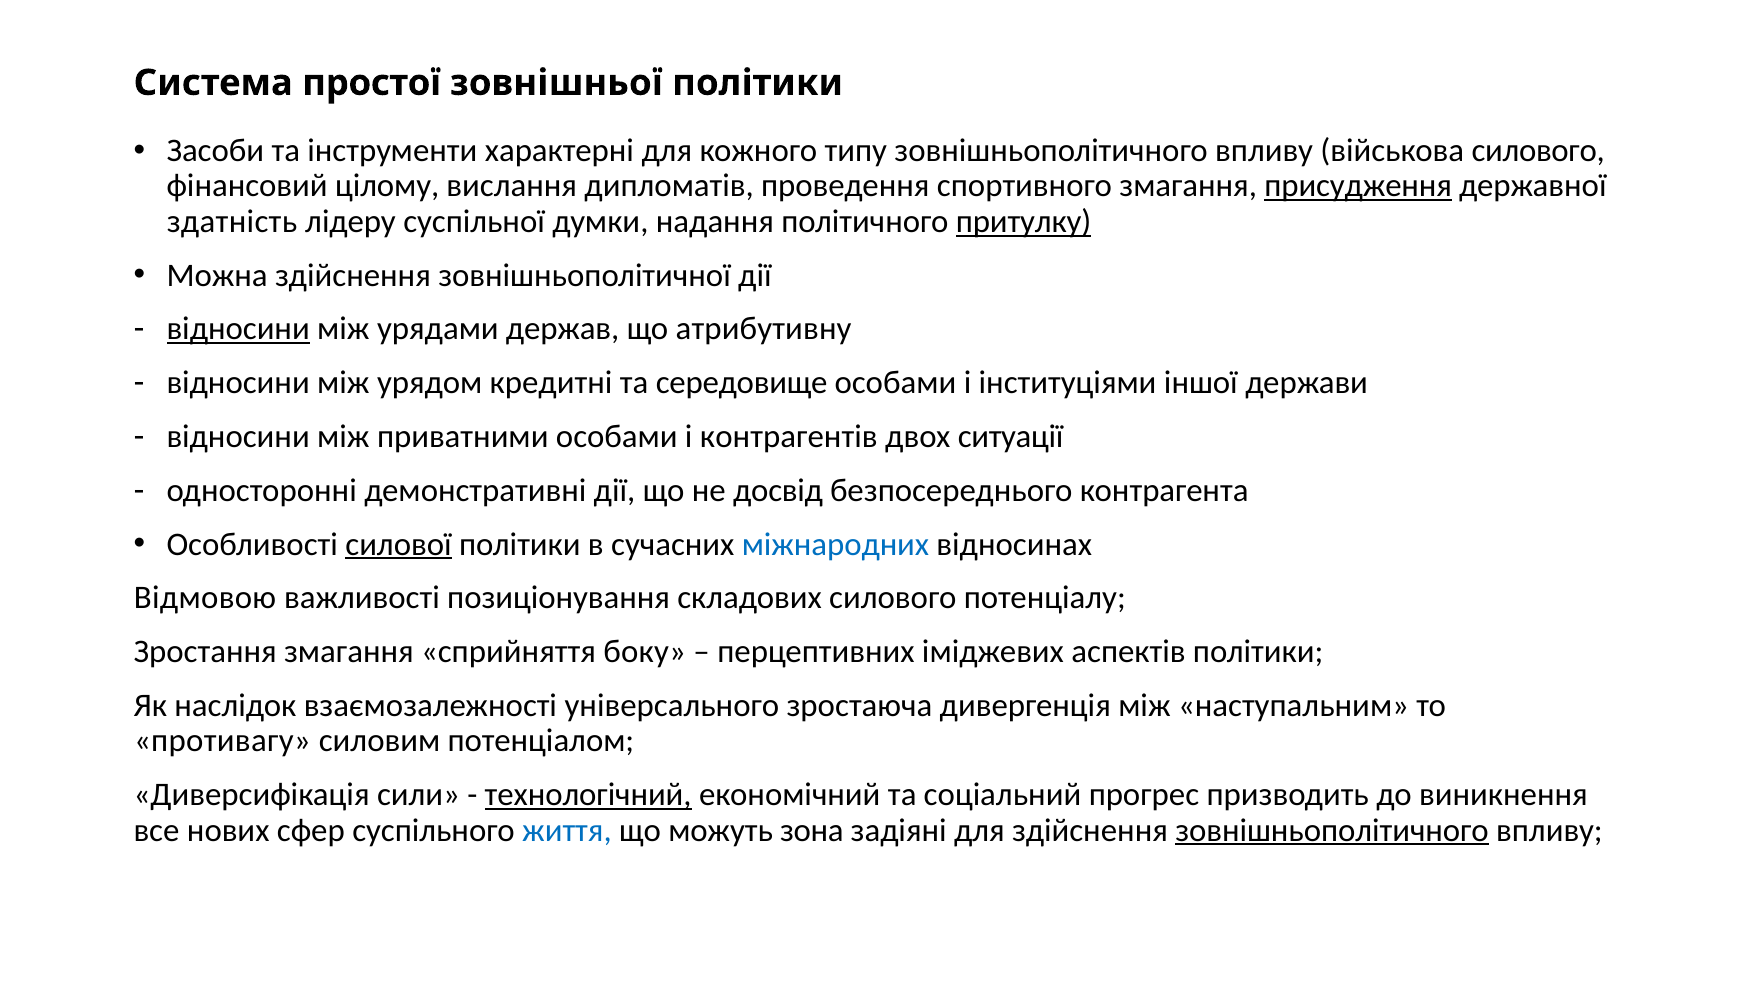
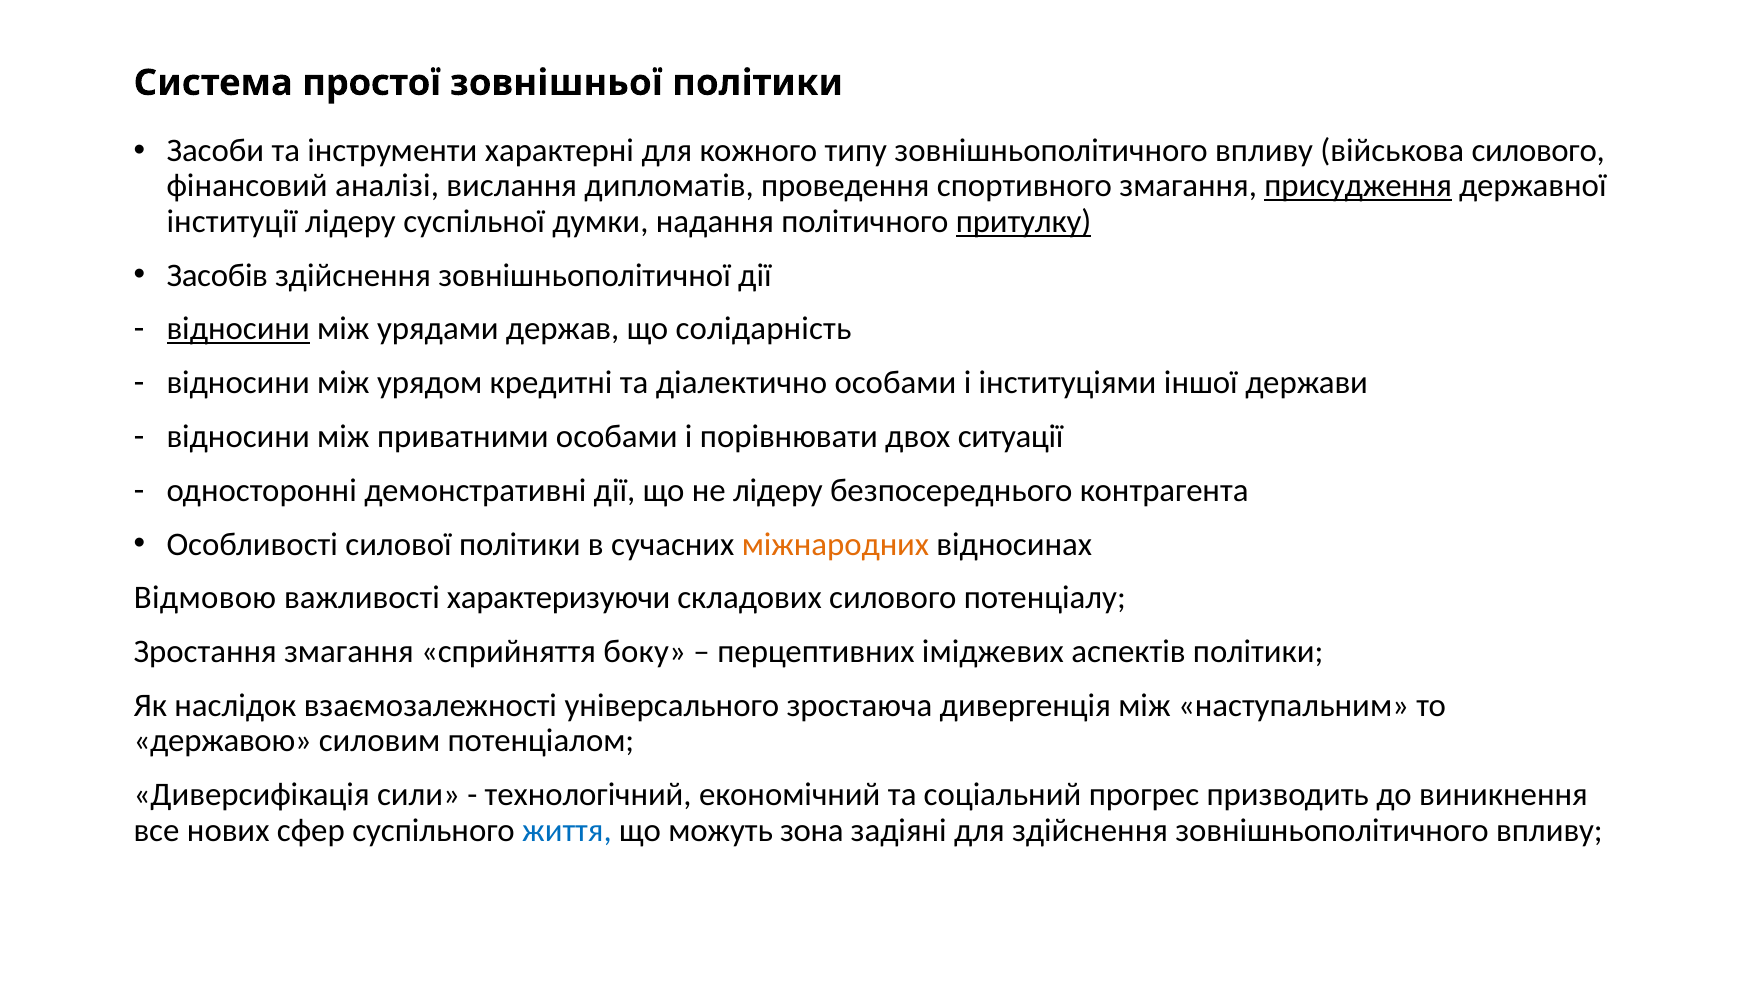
цілому: цілому -> аналізі (387, 186)
здатність: здатність -> інституції (232, 222)
Можна: Можна -> Засобів (217, 275)
атрибутивну: атрибутивну -> солідарність (764, 329)
середовище: середовище -> діалектично (741, 383)
контрагентів: контрагентів -> порівнювати (789, 437)
не досвід: досвід -> лідеру (778, 490)
силової underline: present -> none (399, 544)
міжнародних colour: blue -> orange (835, 544)
позиціонування: позиціонування -> характеризуючи (559, 598)
противагу: противагу -> державою (223, 741)
технологічний underline: present -> none (588, 795)
зовнішньополітичного underline: present -> none (1332, 830)
